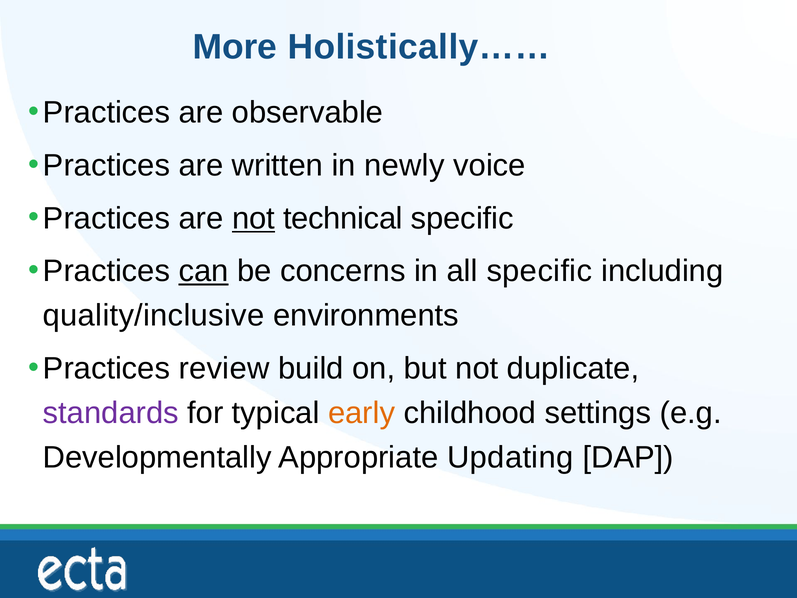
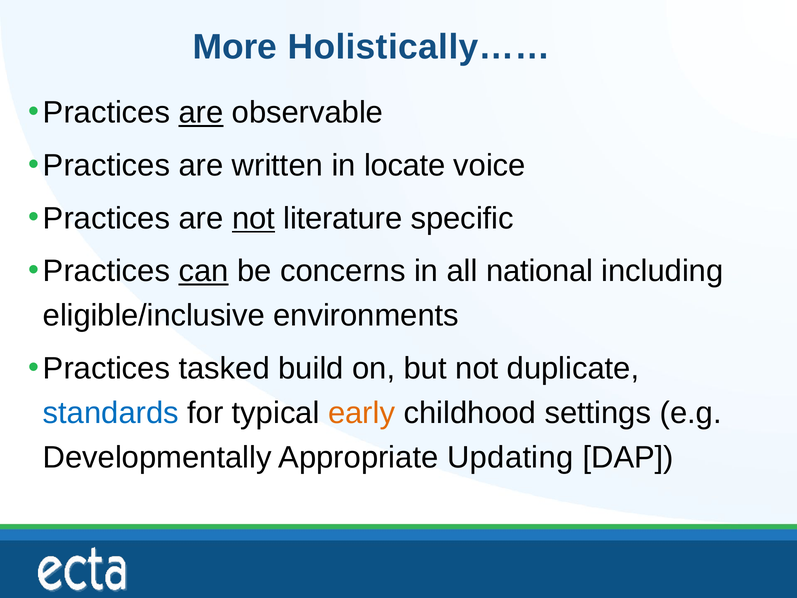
are underline: none -> present (201, 113)
newly: newly -> locate (405, 165)
technical: technical -> literature (343, 218)
all specific: specific -> national (540, 271)
quality/inclusive: quality/inclusive -> eligible/inclusive (154, 316)
review: review -> tasked (224, 368)
standards colour: purple -> blue (111, 413)
